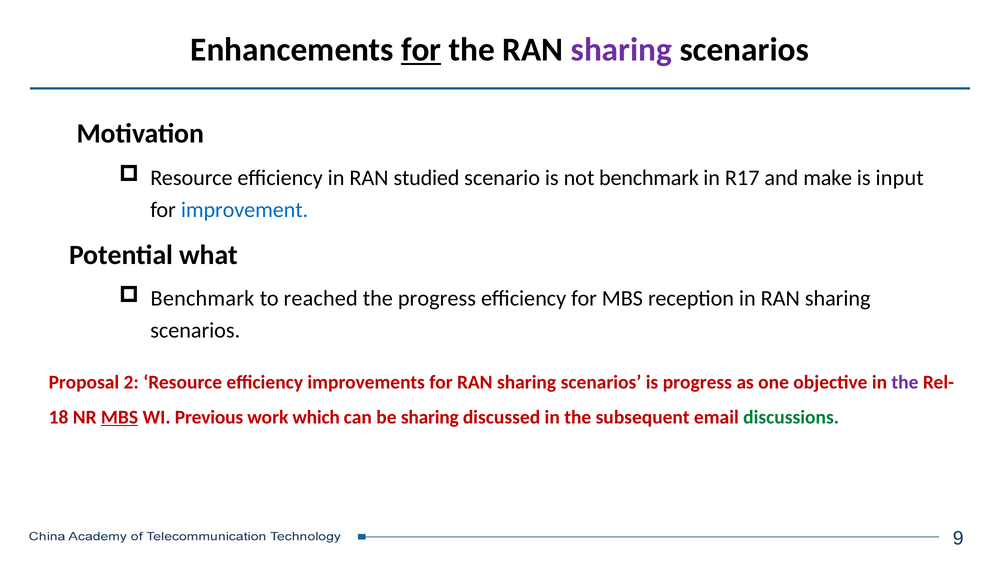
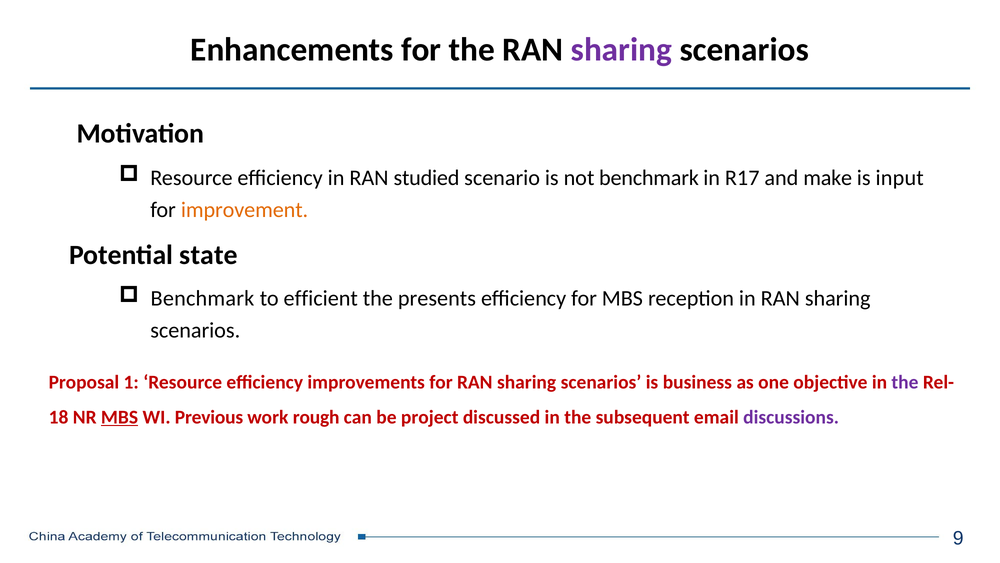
for underline: present -> none (421, 50)
improvement colour: blue -> orange (245, 210)
what: what -> state (209, 255)
reached: reached -> efficient (321, 298)
the progress: progress -> presents (437, 298)
2: 2 -> 1 (131, 382)
is progress: progress -> business (697, 382)
which: which -> rough (316, 417)
be sharing: sharing -> project (430, 417)
discussions colour: green -> purple (791, 417)
